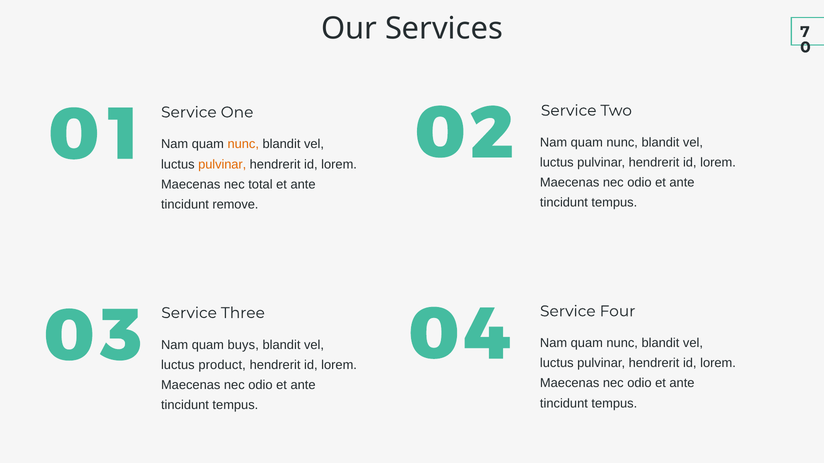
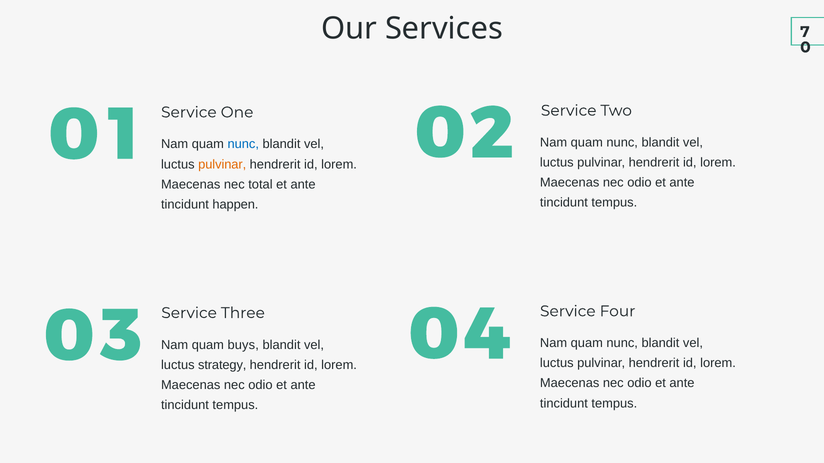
nunc colour: orange -> blue (243, 144)
remove: remove -> happen (235, 205)
product: product -> strategy (222, 365)
